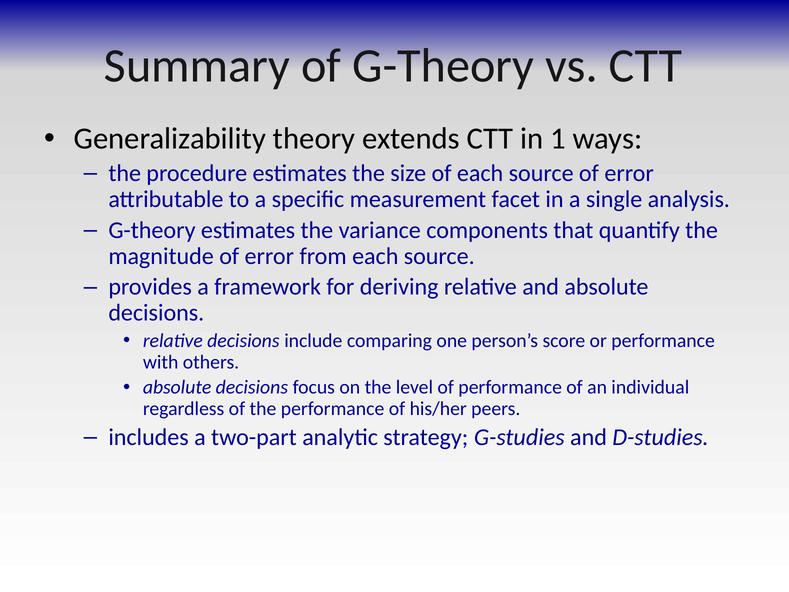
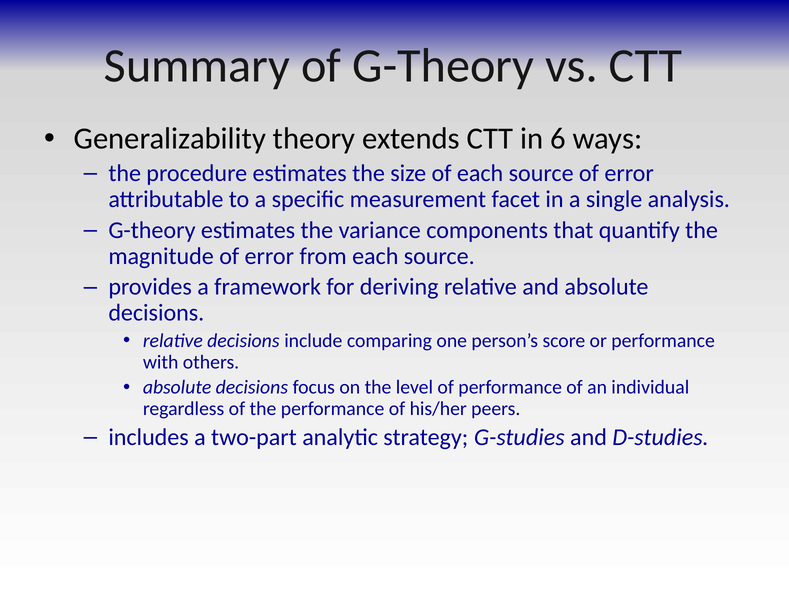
1: 1 -> 6 (558, 139)
